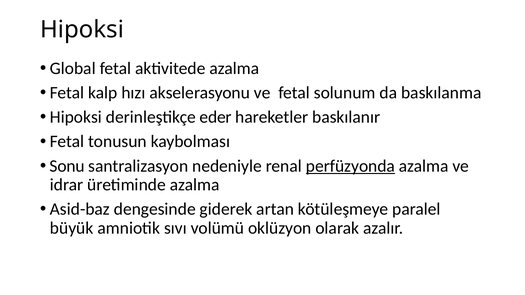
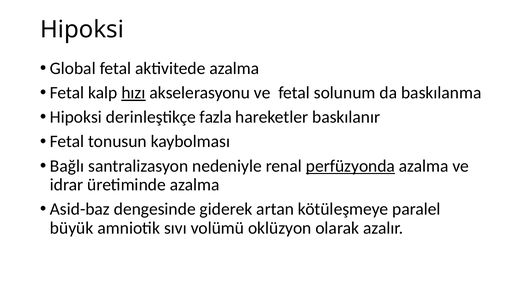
hızı underline: none -> present (134, 93)
eder: eder -> fazla (216, 117)
Sonu: Sonu -> Bağlı (67, 166)
